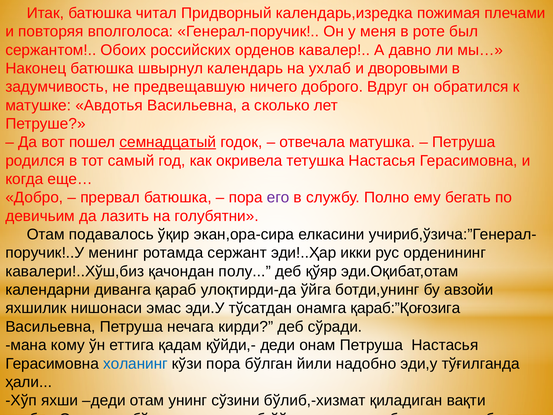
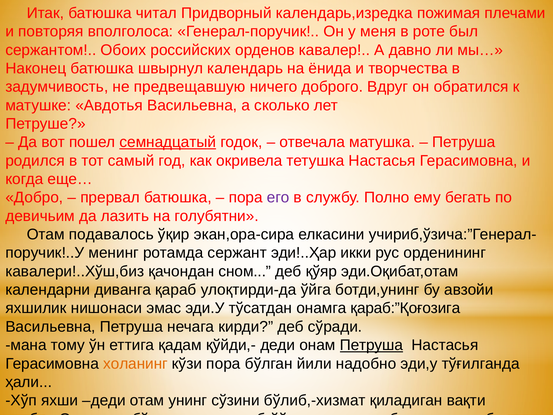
ухлаб: ухлаб -> ёнида (330, 68)
дворовыми: дворовыми -> творчества (408, 68)
полу: полу -> сном (245, 271)
кому: кому -> тому (68, 345)
Петруша underline: none -> present (371, 345)
холанинг colour: blue -> orange (135, 363)
